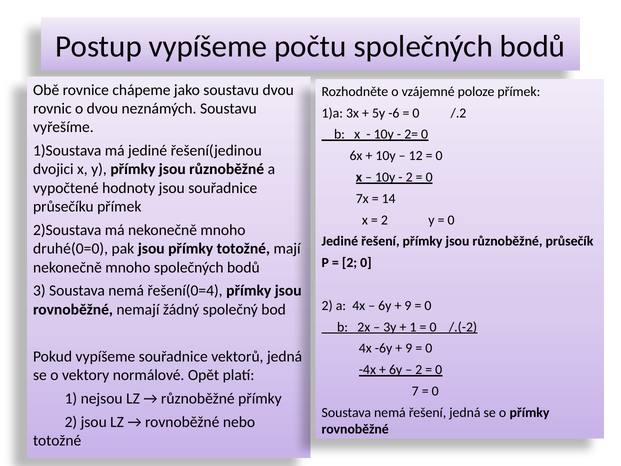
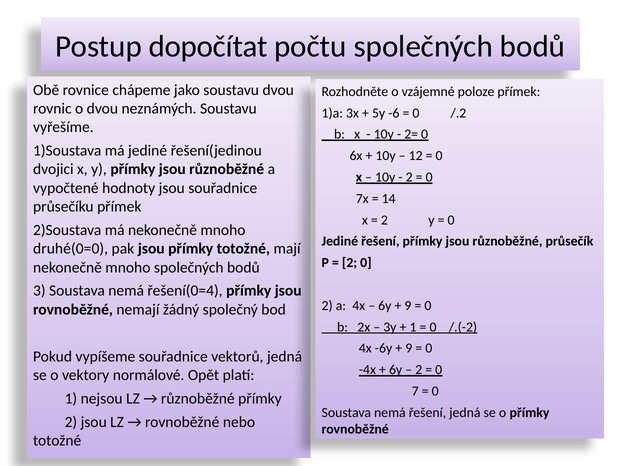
Postup vypíšeme: vypíšeme -> dopočítat (208, 46)
